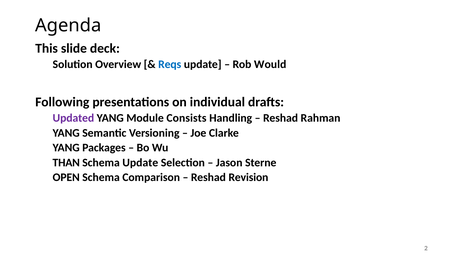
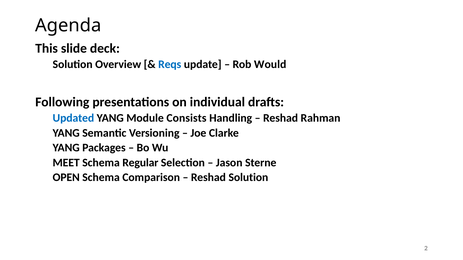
Updated colour: purple -> blue (73, 118)
THAN: THAN -> MEET (66, 163)
Schema Update: Update -> Regular (140, 163)
Reshad Revision: Revision -> Solution (248, 178)
